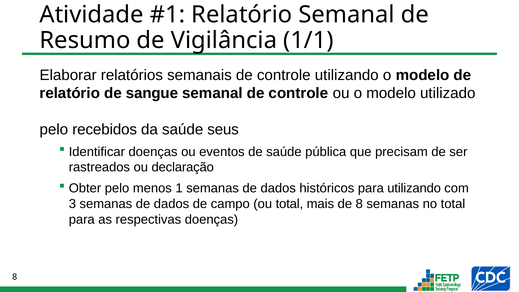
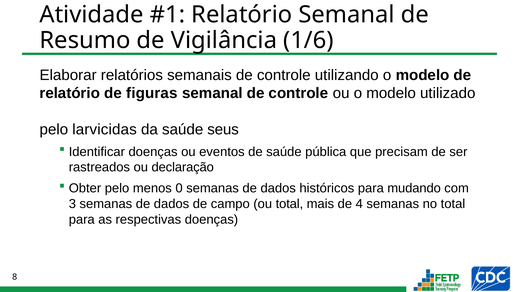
1/1: 1/1 -> 1/6 (308, 40)
sangue: sangue -> figuras (152, 93)
recebidos: recebidos -> larvicidas (105, 130)
1: 1 -> 0 (179, 188)
para utilizando: utilizando -> mudando (414, 188)
de 8: 8 -> 4 (359, 204)
